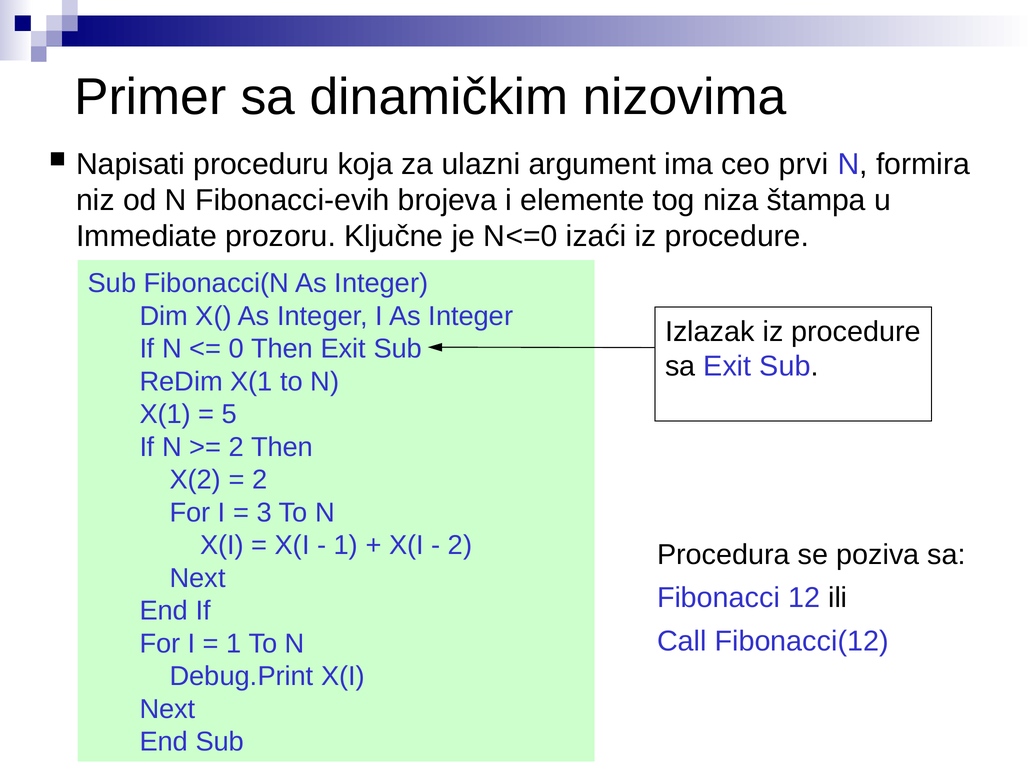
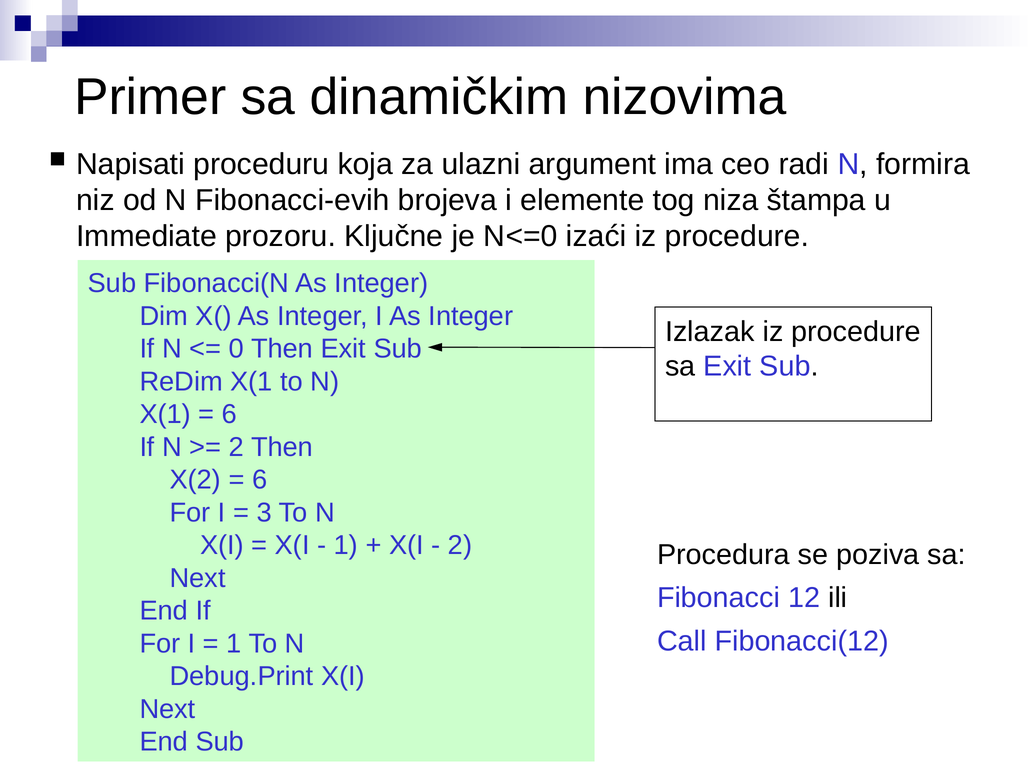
prvi: prvi -> radi (804, 164)
5: 5 -> 6 (229, 415)
2: 2 -> 6 (260, 480)
